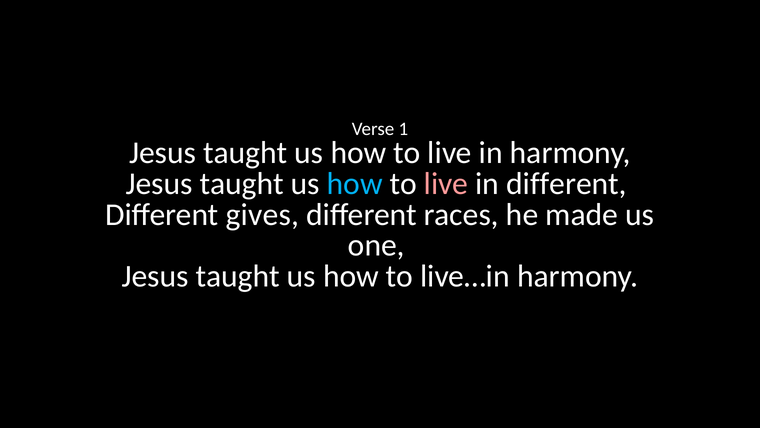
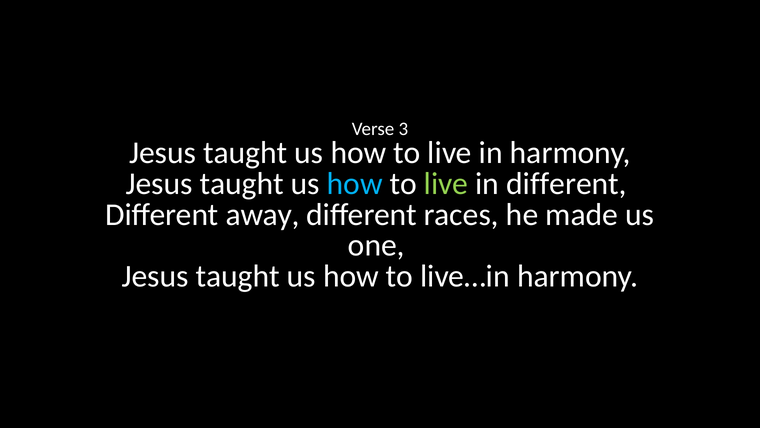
1: 1 -> 3 (403, 129)
live colour: pink -> light green (446, 184)
gives: gives -> away (263, 214)
